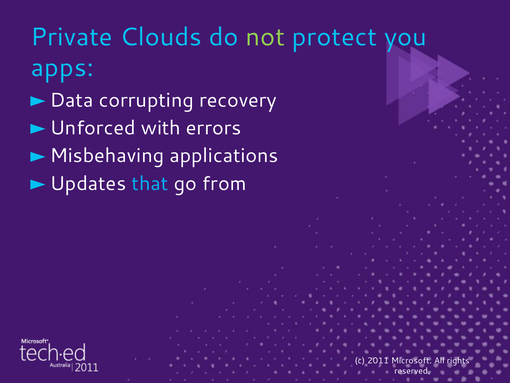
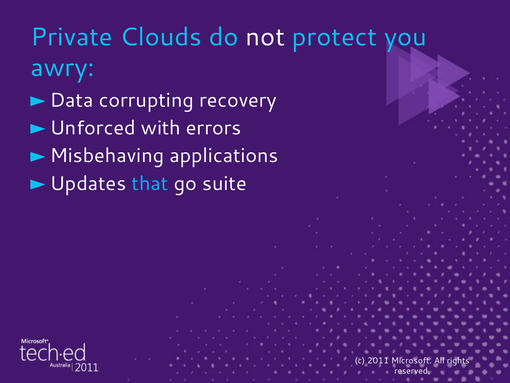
not colour: light green -> white (265, 37)
apps: apps -> awry (63, 68)
from: from -> suite (225, 183)
